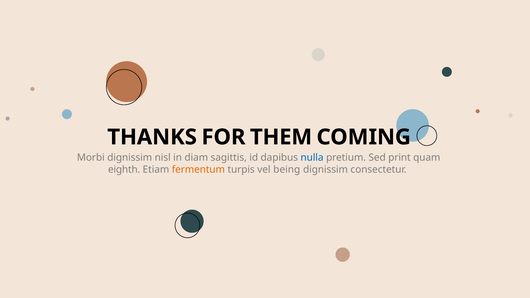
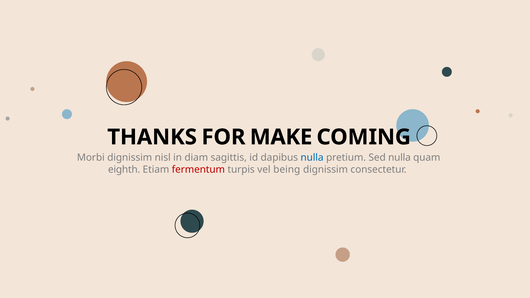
THEM: THEM -> MAKE (281, 137)
Sed print: print -> nulla (399, 158)
fermentum colour: orange -> red (198, 170)
